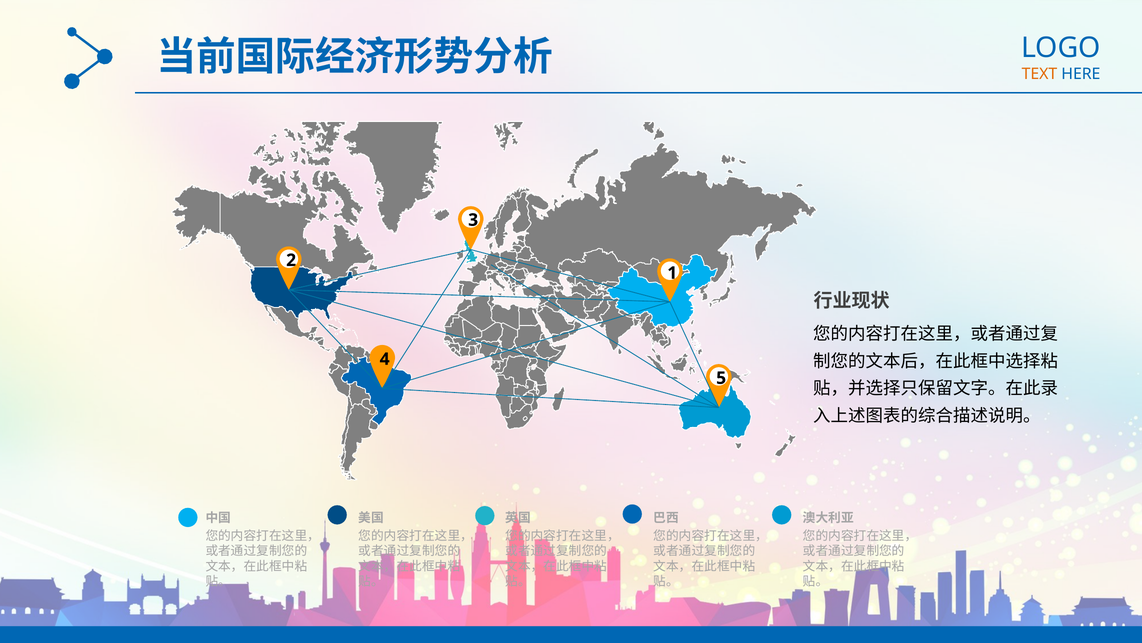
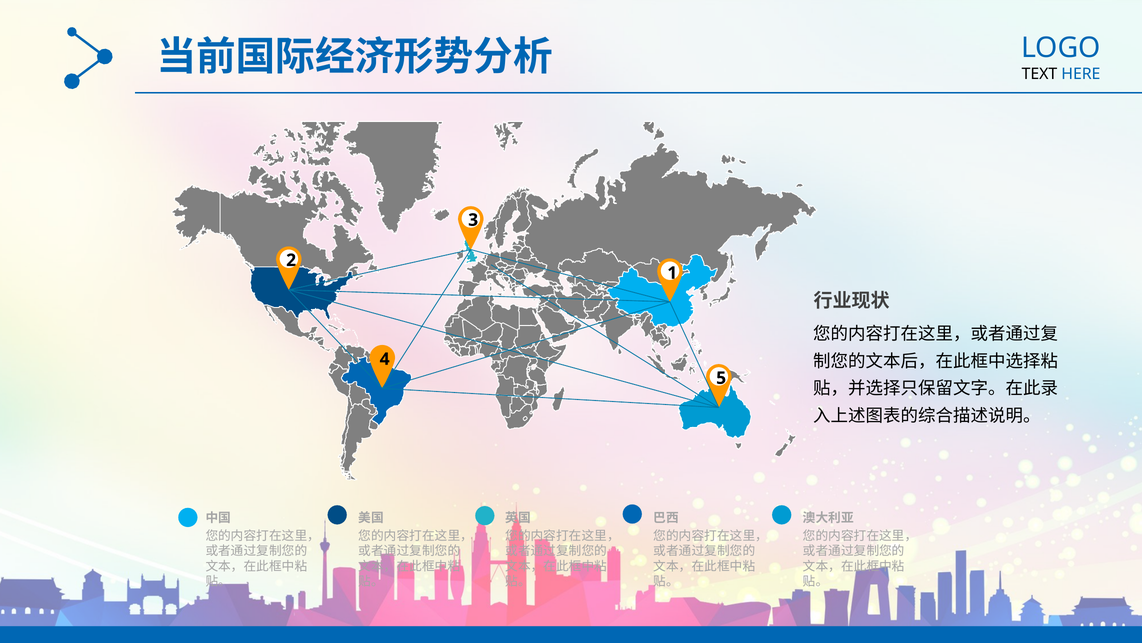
TEXT colour: orange -> black (1039, 74)
